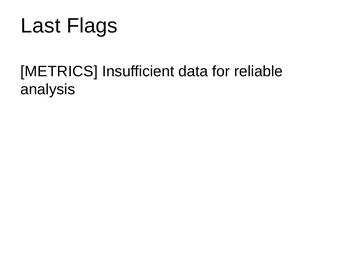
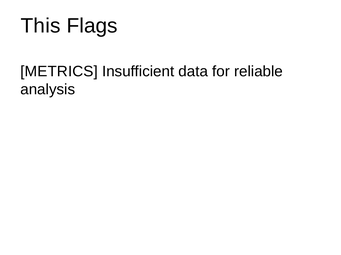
Last: Last -> This (41, 26)
